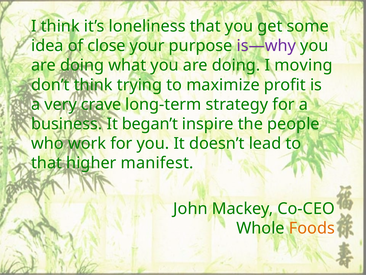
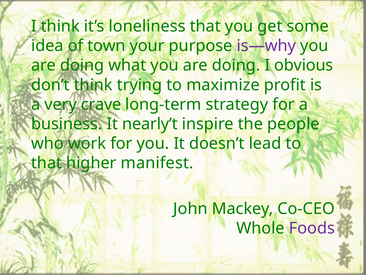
close: close -> town (107, 46)
moving: moving -> obvious (304, 65)
began’t: began’t -> nearly’t (150, 124)
Foods colour: orange -> purple (312, 228)
